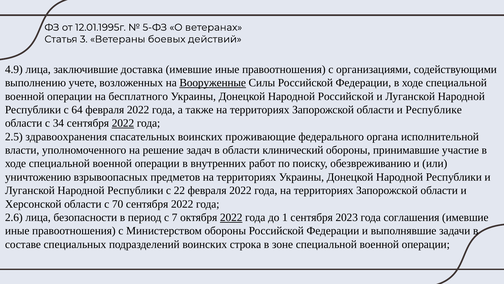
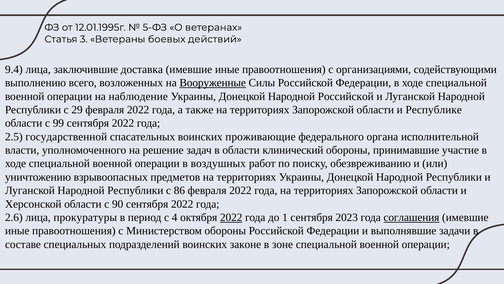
4.9: 4.9 -> 9.4 (14, 69)
учете: учете -> всего (83, 83)
бесплатного: бесплатного -> наблюдение (138, 96)
64: 64 -> 29 (77, 110)
34: 34 -> 99 (58, 123)
2022 underline: present -> none (123, 123)
здравоохранения: здравоохранения -> государственной (66, 136)
внутренних: внутренних -> воздушных (218, 163)
22: 22 -> 86 (179, 190)
70: 70 -> 90 (118, 204)
безопасности: безопасности -> прокуратуры (85, 217)
7: 7 -> 4 (175, 217)
соглашения underline: none -> present (411, 217)
строка: строка -> законе (246, 244)
